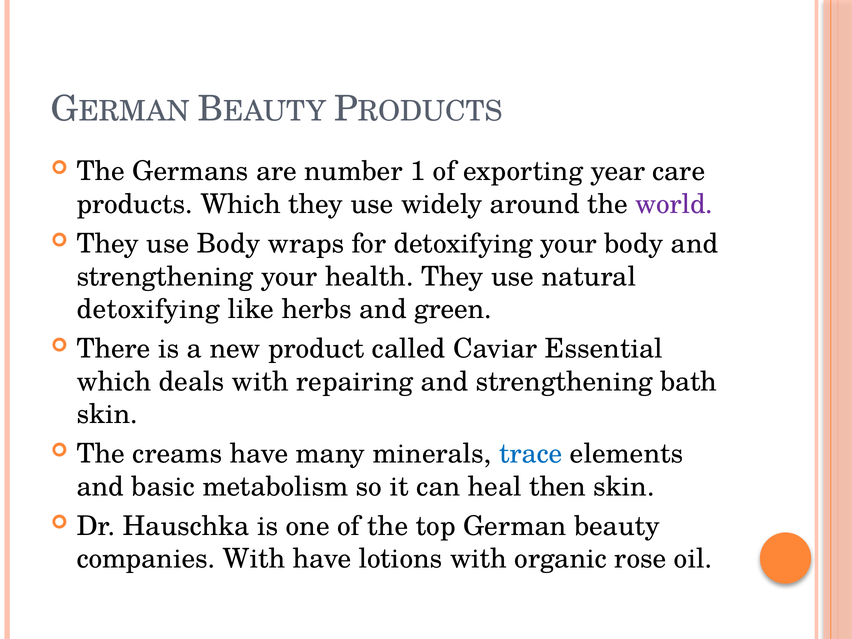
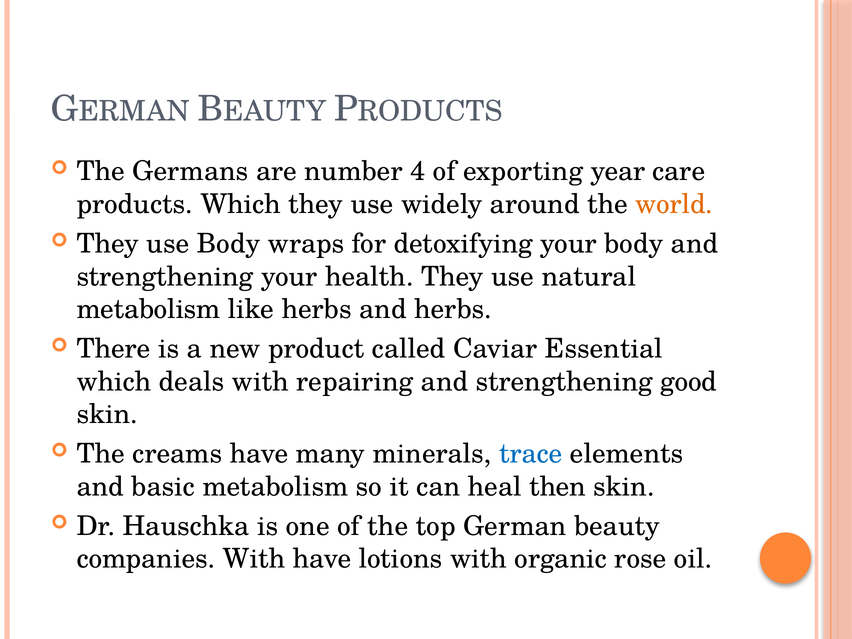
1: 1 -> 4 (418, 172)
world colour: purple -> orange (674, 204)
detoxifying: detoxifying -> metabolism (149, 309)
and green: green -> herbs (453, 309)
bath: bath -> good (689, 382)
